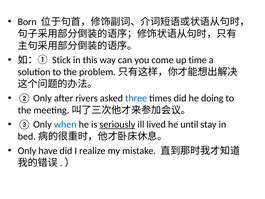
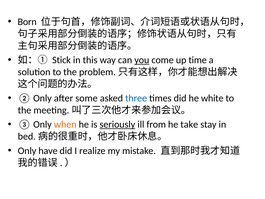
you underline: none -> present (142, 60)
rivers: rivers -> some (86, 98)
doing: doing -> white (212, 98)
when colour: blue -> orange (65, 124)
lived: lived -> from (156, 124)
until: until -> take (189, 124)
